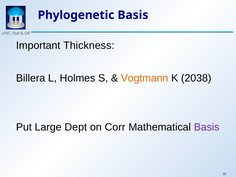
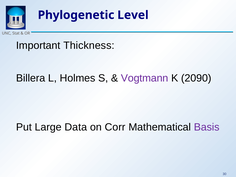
Phylogenetic Basis: Basis -> Level (133, 15)
Vogtmann colour: orange -> purple (145, 78)
2038: 2038 -> 2090 (196, 78)
Dept: Dept -> Data (76, 127)
